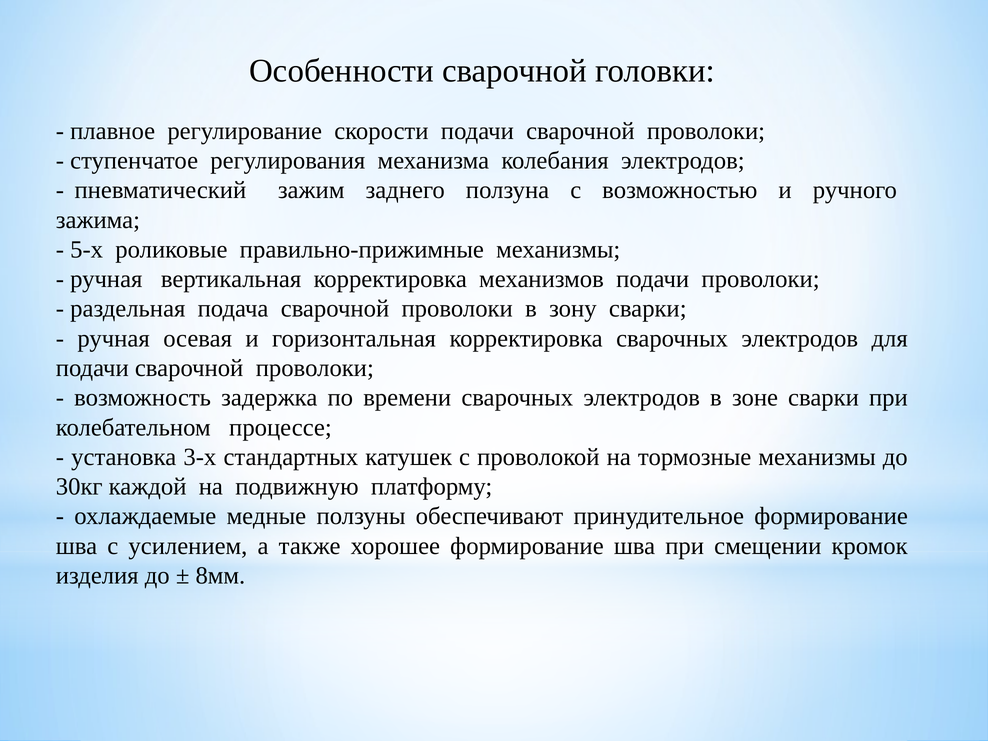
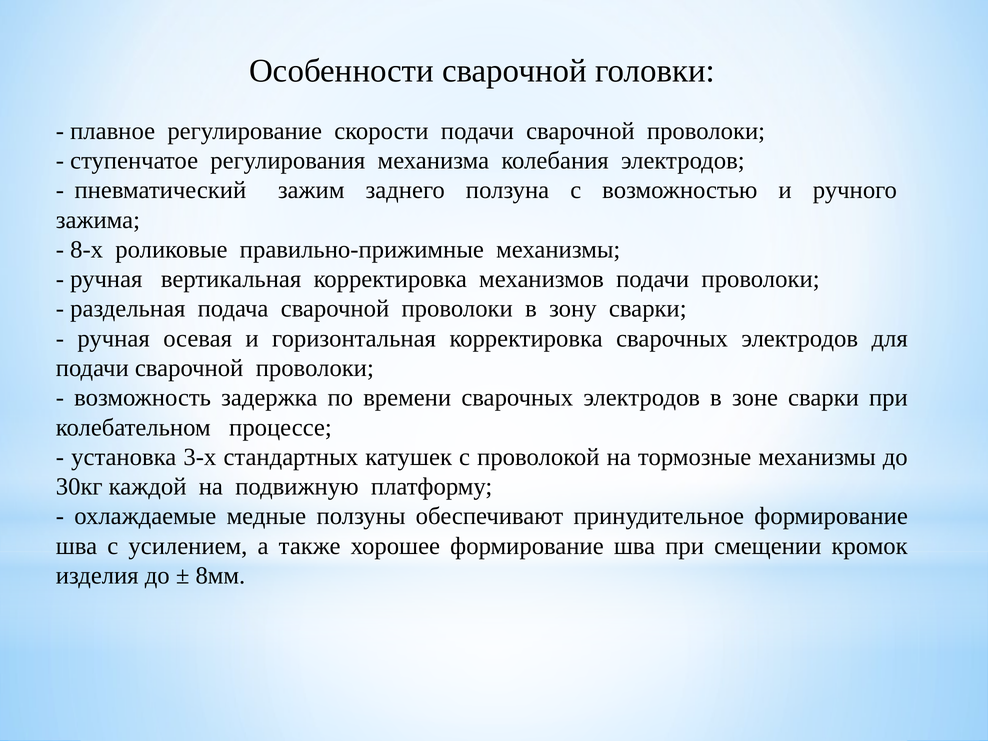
5-х: 5-х -> 8-х (87, 250)
